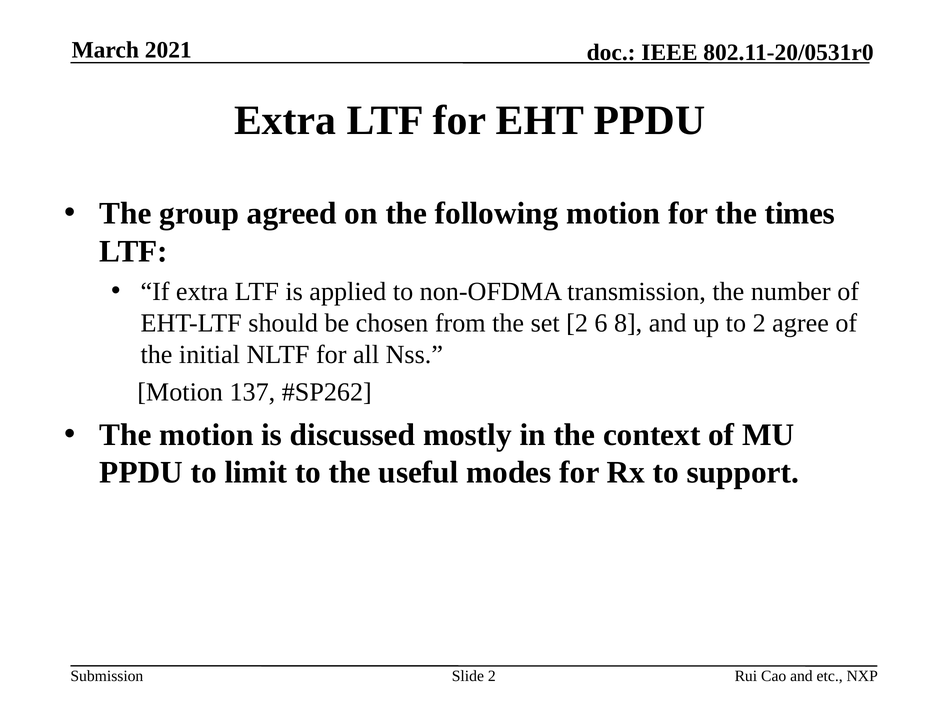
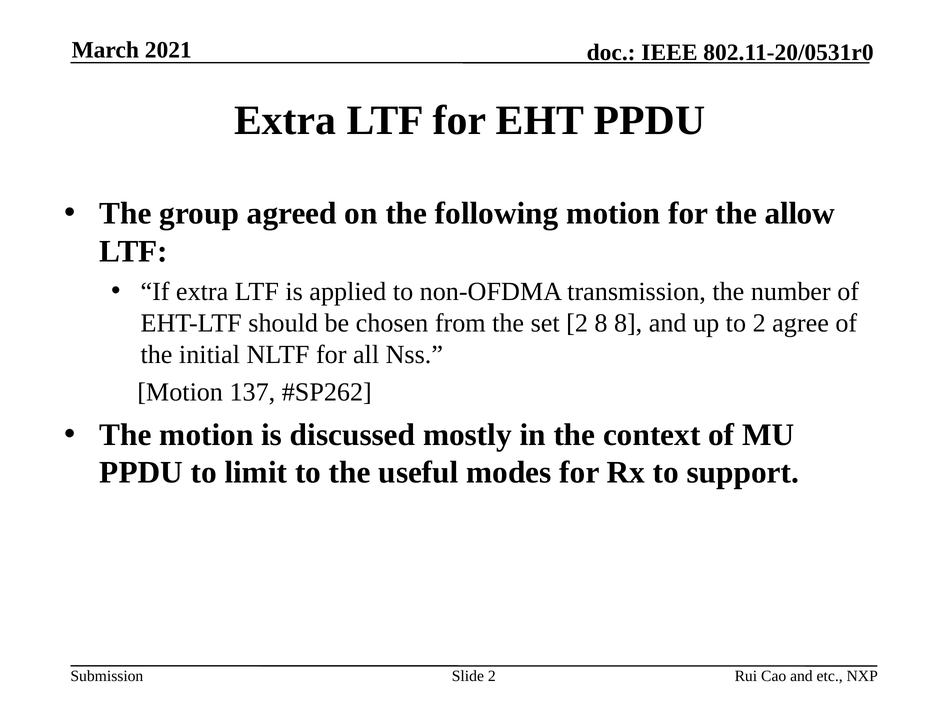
times: times -> allow (800, 214)
2 6: 6 -> 8 (601, 323)
